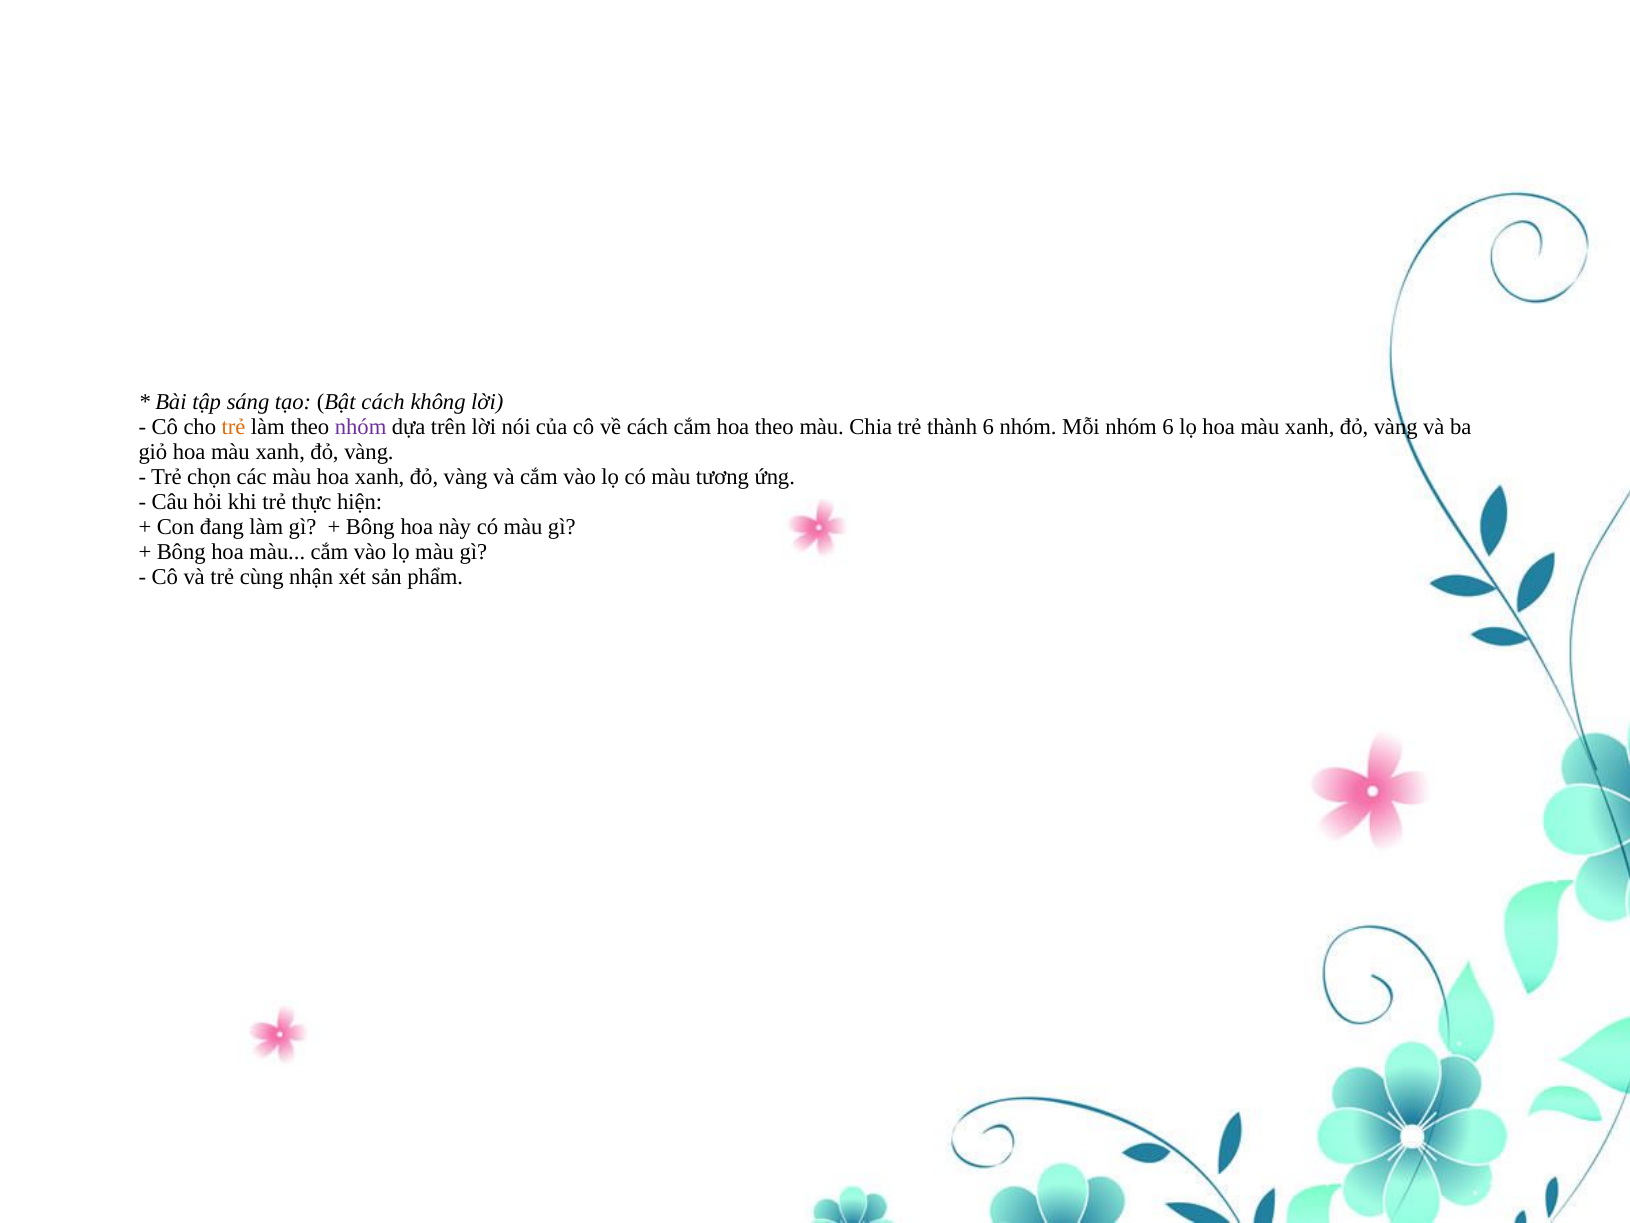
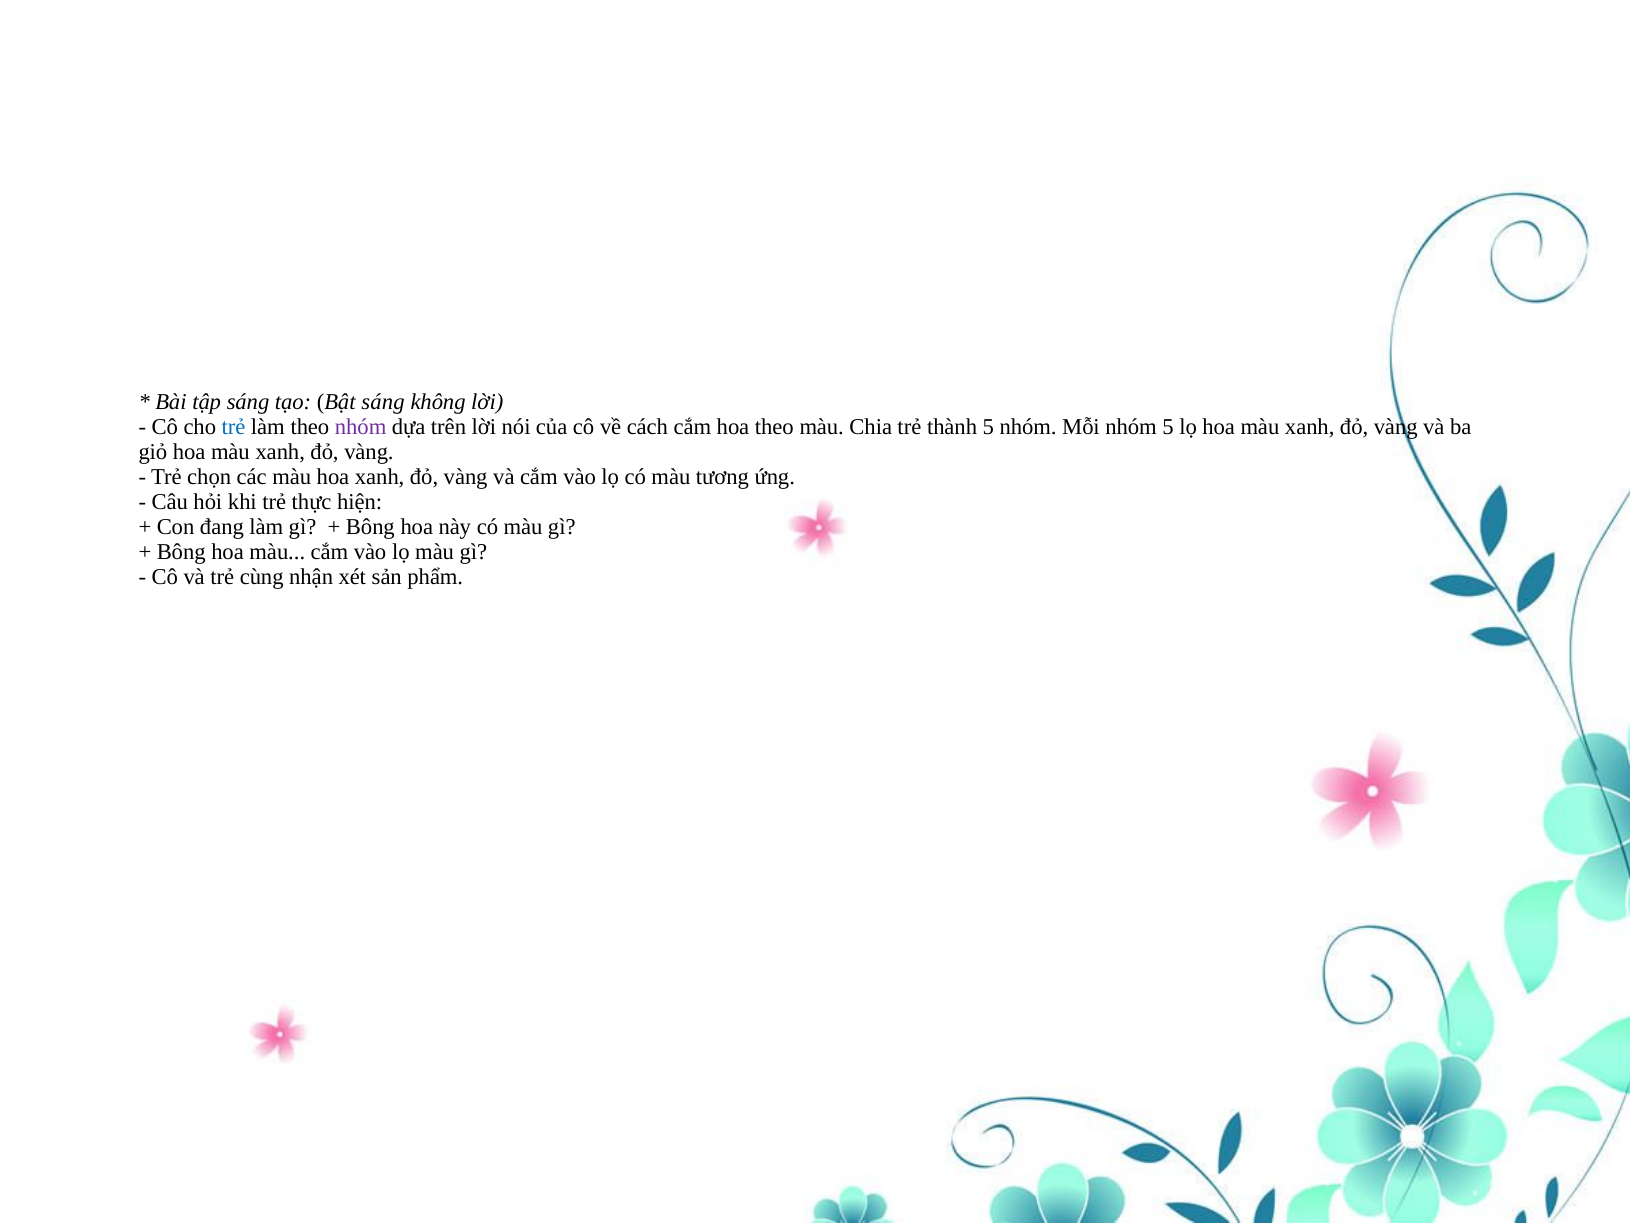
Bật cách: cách -> sáng (383, 402)
trẻ colour: orange -> blue (234, 427)
thành 6: 6 -> 5 (988, 427)
nhóm 6: 6 -> 5 (1168, 427)
